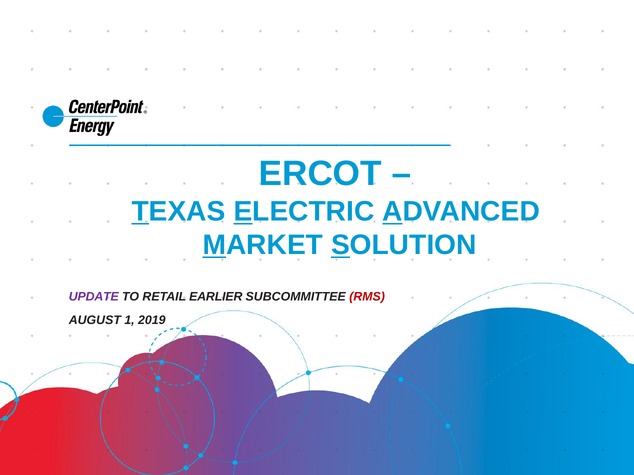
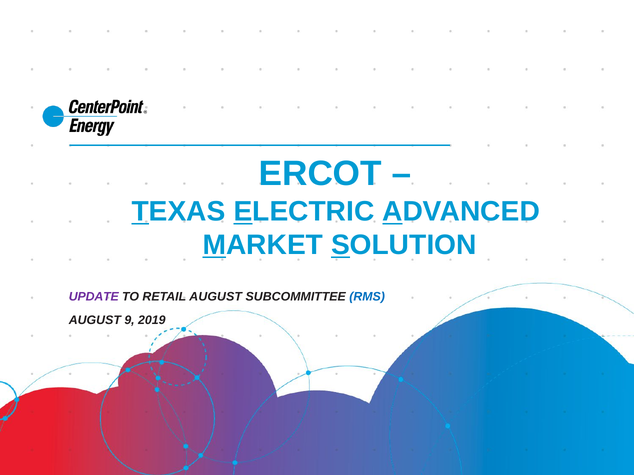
RETAIL EARLIER: EARLIER -> AUGUST (216, 297)
RMS colour: red -> blue (367, 297)
1: 1 -> 9 (130, 321)
